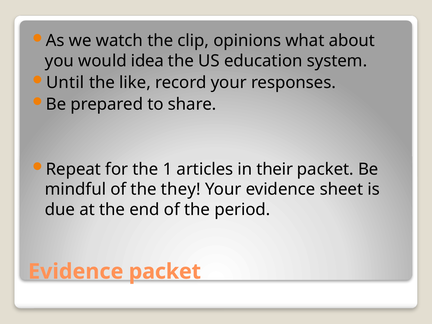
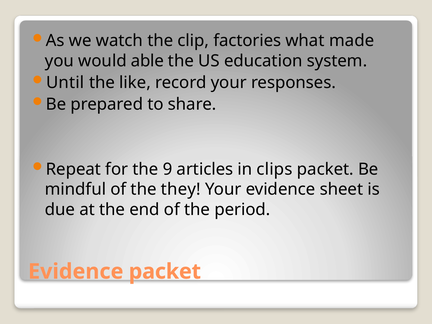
opinions: opinions -> factories (247, 41)
about: about -> made (352, 41)
idea: idea -> able (147, 61)
1: 1 -> 9 (168, 169)
their: their -> clips (275, 169)
